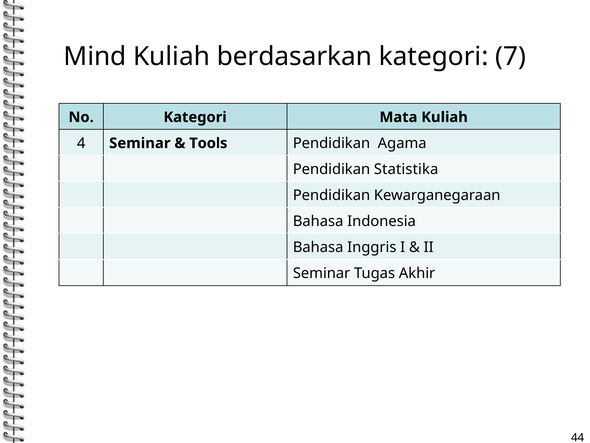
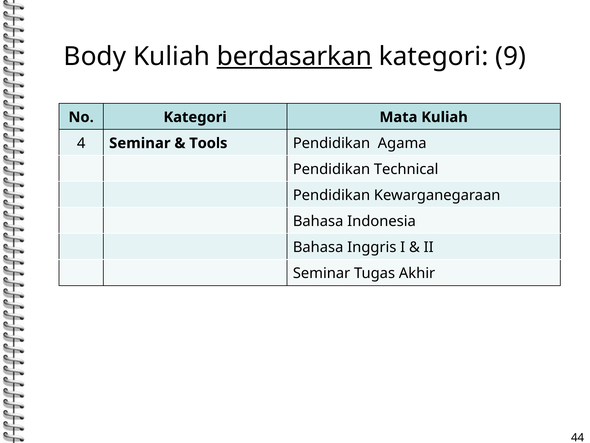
Mind: Mind -> Body (95, 56)
berdasarkan underline: none -> present (294, 56)
7: 7 -> 9 (511, 56)
Statistika: Statistika -> Technical (406, 169)
